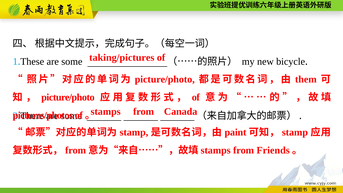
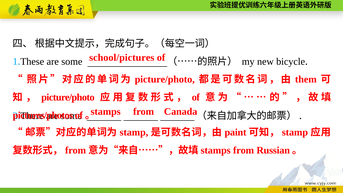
taking/pictures: taking/pictures -> school/pictures (122, 57)
Friends: Friends -> Russian (273, 150)
